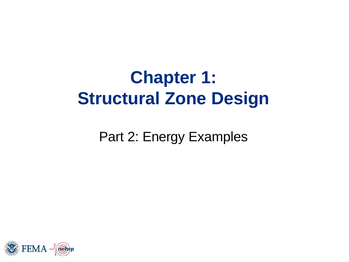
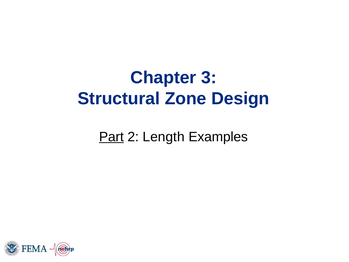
1: 1 -> 3 (209, 78)
Part underline: none -> present (111, 137)
Energy: Energy -> Length (164, 137)
